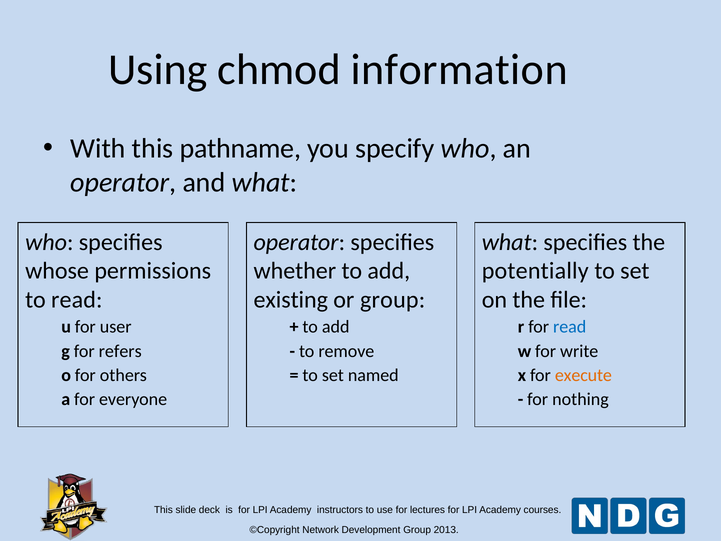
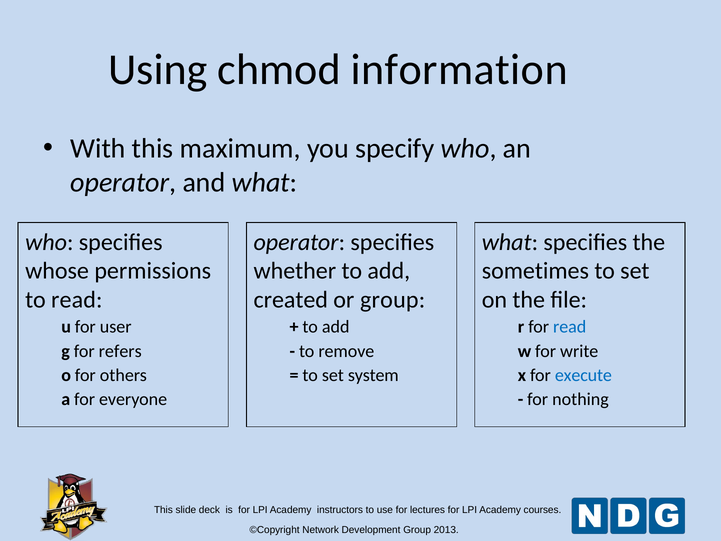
pathname: pathname -> maximum (240, 149)
potentially: potentially -> sometimes (535, 271)
existing: existing -> created (291, 300)
named: named -> system (373, 375)
execute colour: orange -> blue (583, 375)
